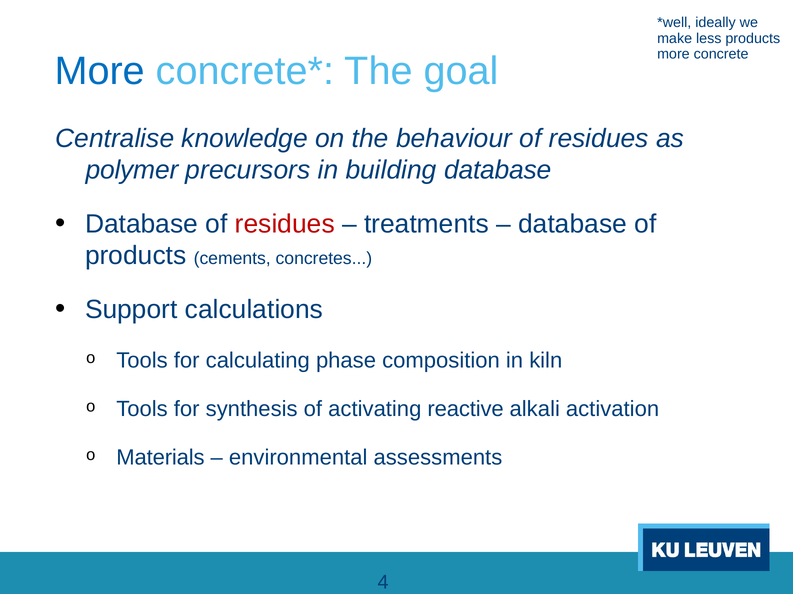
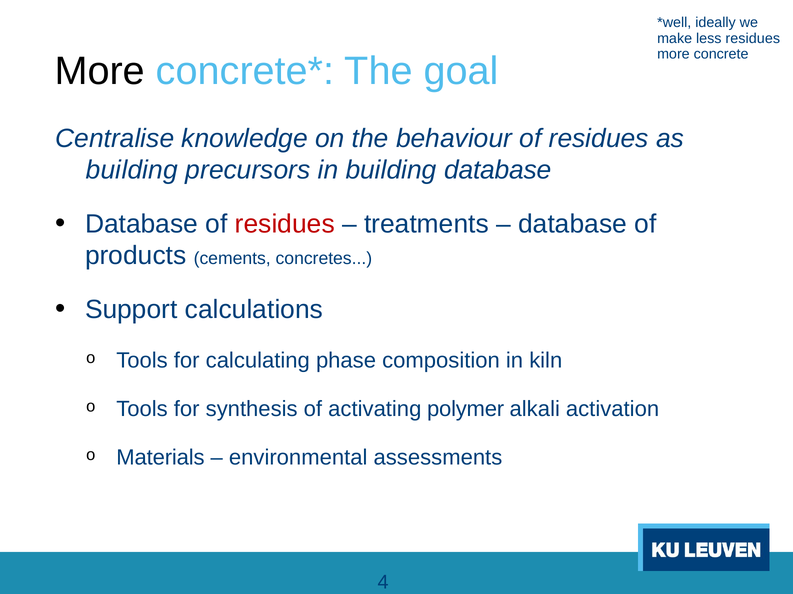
less products: products -> residues (753, 38)
More colour: blue -> black (100, 71)
polymer: polymer -> building (132, 170)
reactive: reactive -> polymer (466, 409)
